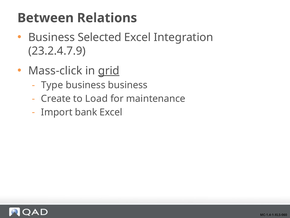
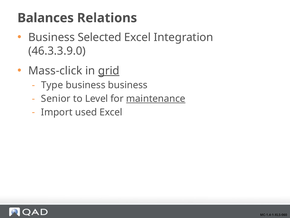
Between: Between -> Balances (46, 18)
23.2.4.7.9: 23.2.4.7.9 -> 46.3.3.9.0 (57, 51)
Create: Create -> Senior (56, 98)
Load: Load -> Level (97, 98)
maintenance underline: none -> present (156, 98)
bank: bank -> used (86, 112)
